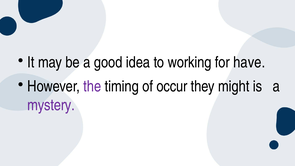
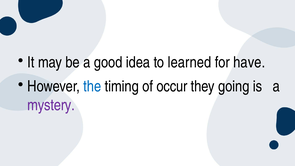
working: working -> learned (189, 62)
the colour: purple -> blue (92, 86)
might: might -> going (234, 86)
